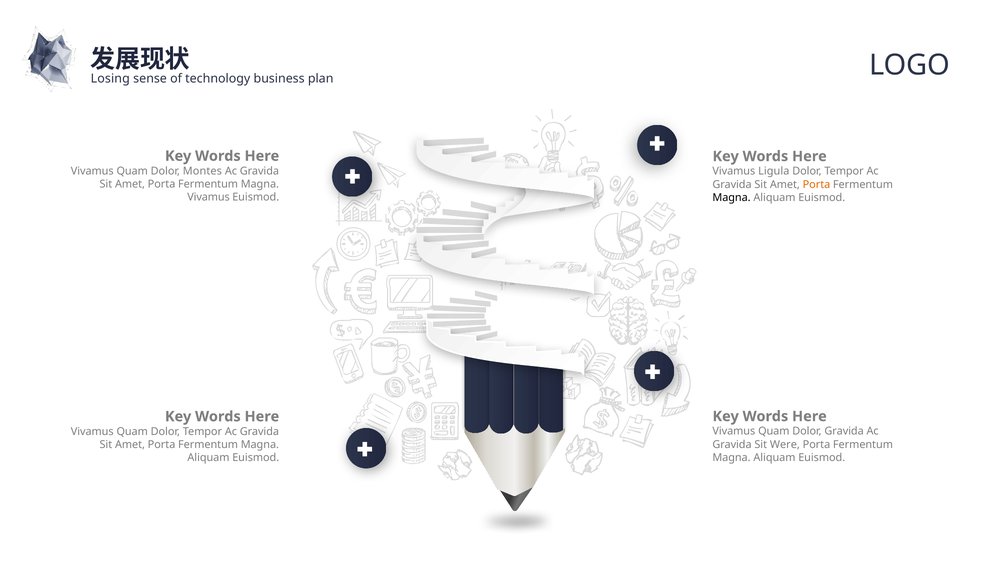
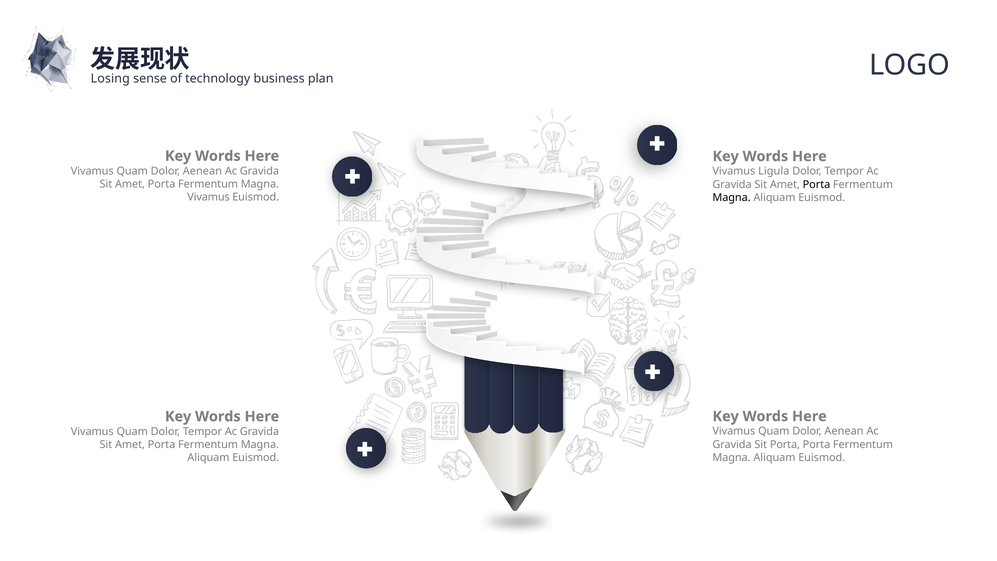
Montes: Montes -> Aenean (202, 171)
Porta colour: orange -> black (816, 184)
Gravida: Gravida -> Aenean (844, 431)
Sit Were: Were -> Porta (785, 444)
